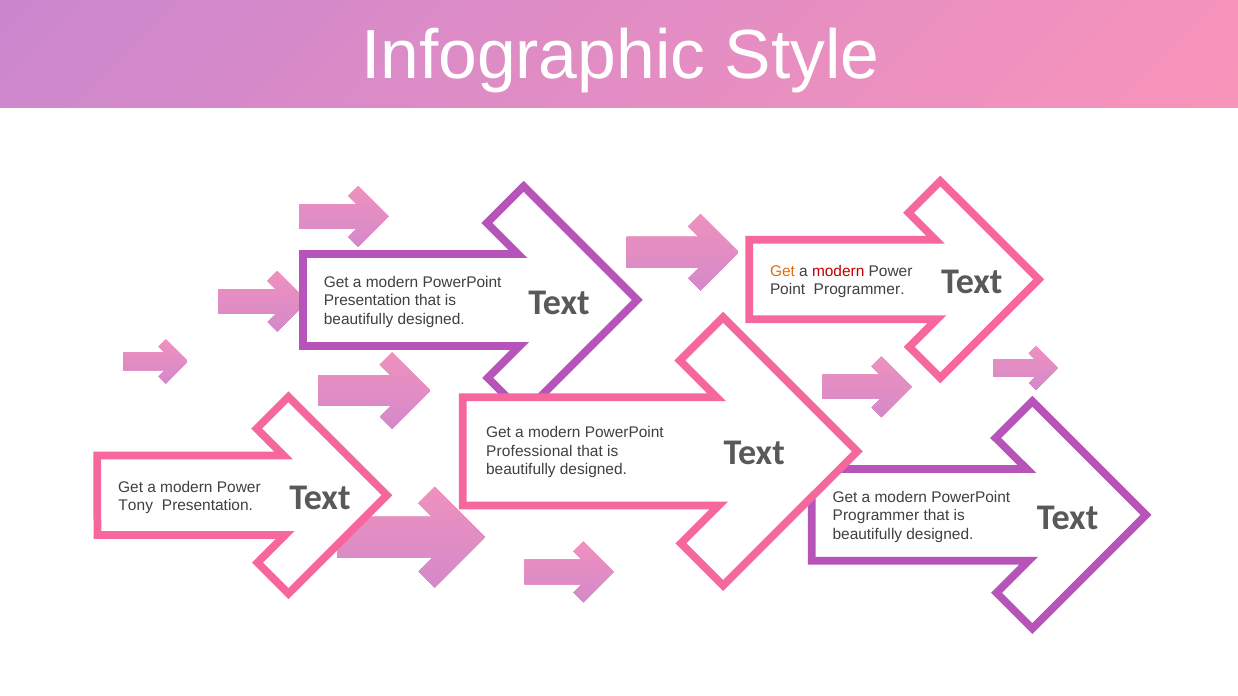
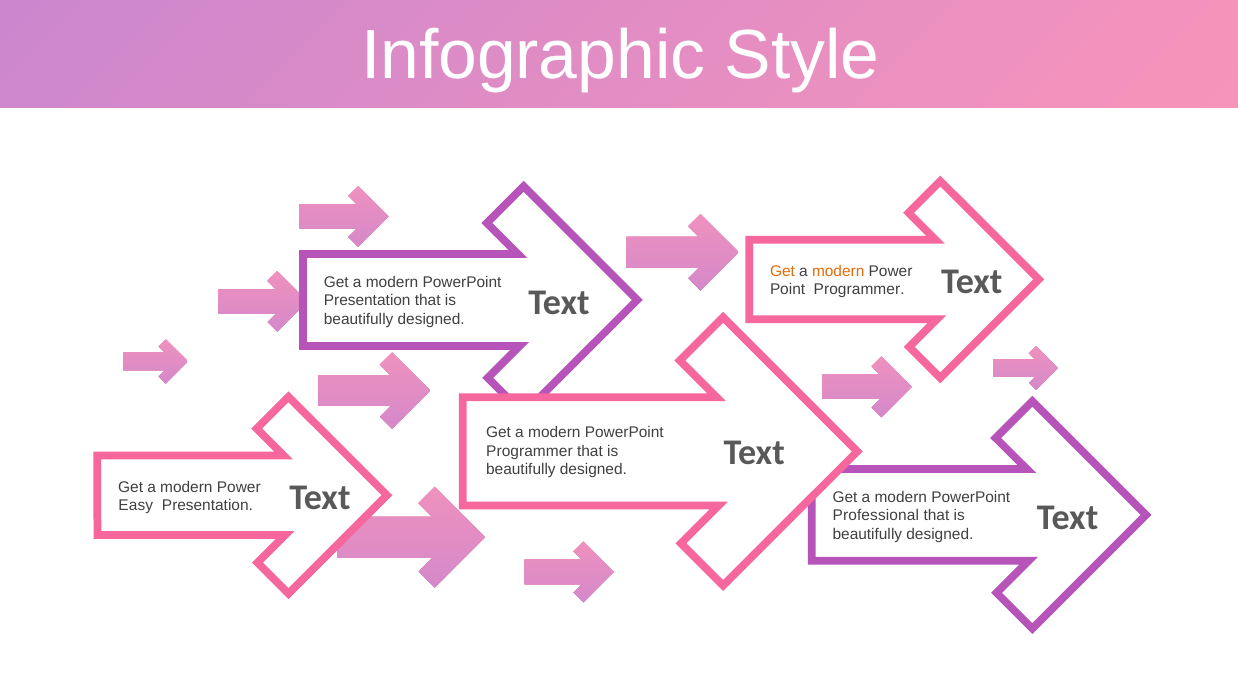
modern colour: red -> orange (838, 271)
Professional: Professional -> Programmer (529, 452)
Tony: Tony -> Easy (136, 506)
Programmer: Programmer -> Professional (876, 516)
